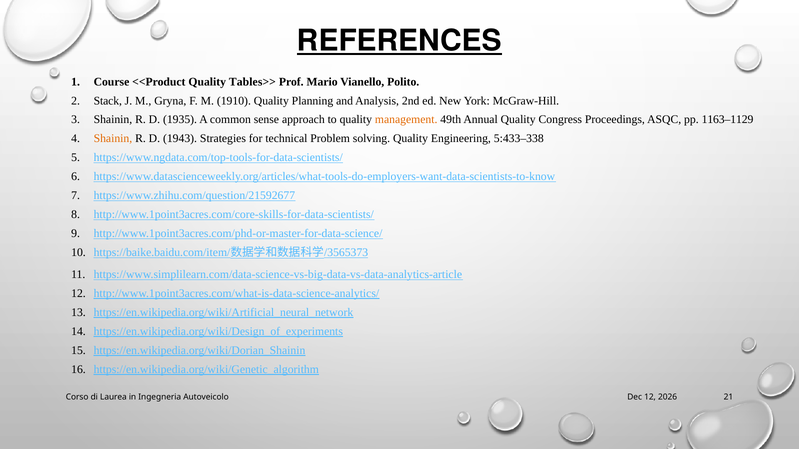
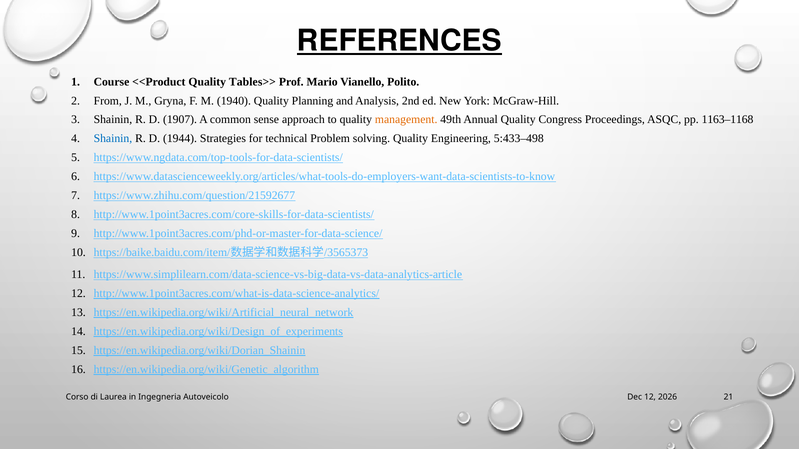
Stack: Stack -> From (108, 101)
1910: 1910 -> 1940 (234, 101)
1935: 1935 -> 1907 (180, 120)
1163–1129: 1163–1129 -> 1163–1168 (728, 120)
Shainin colour: orange -> blue (113, 139)
1943: 1943 -> 1944 (180, 139)
5:433–338: 5:433–338 -> 5:433–498 (519, 139)
